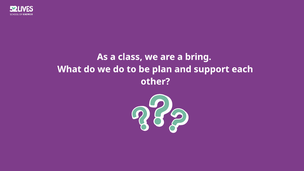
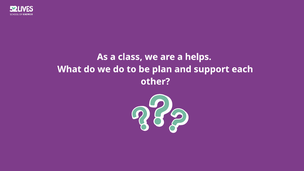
bring: bring -> helps (198, 57)
